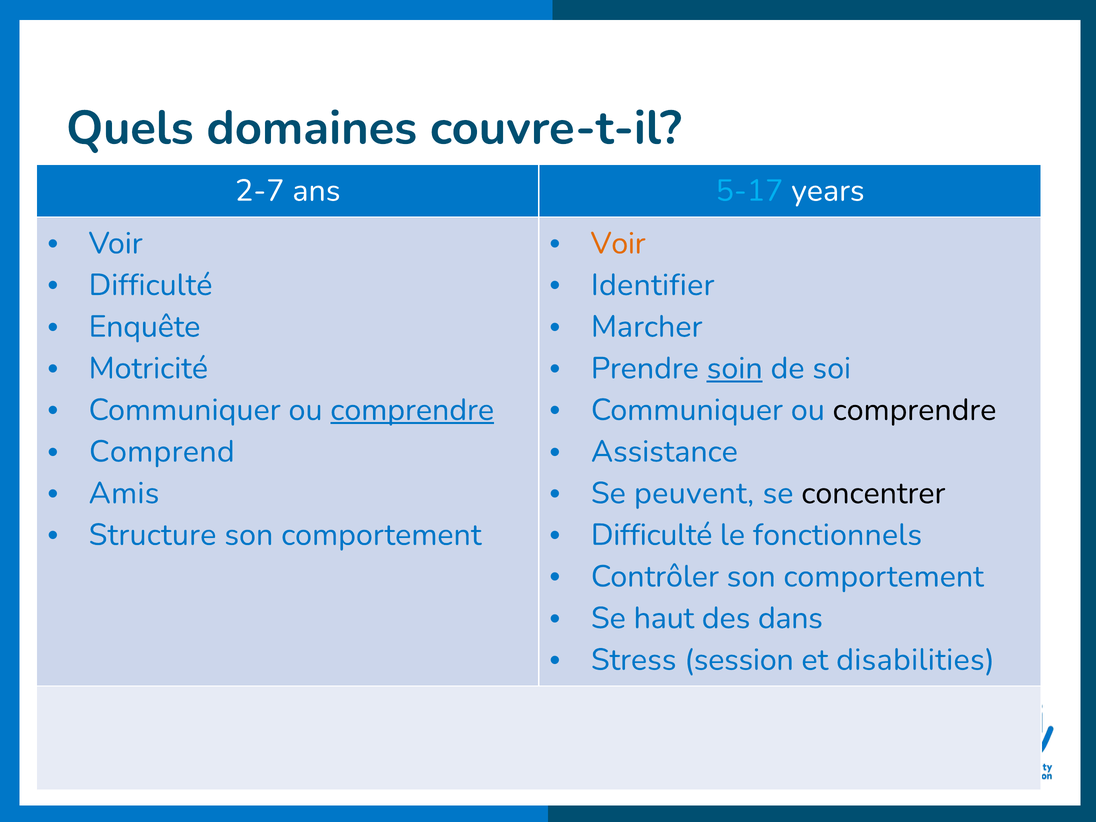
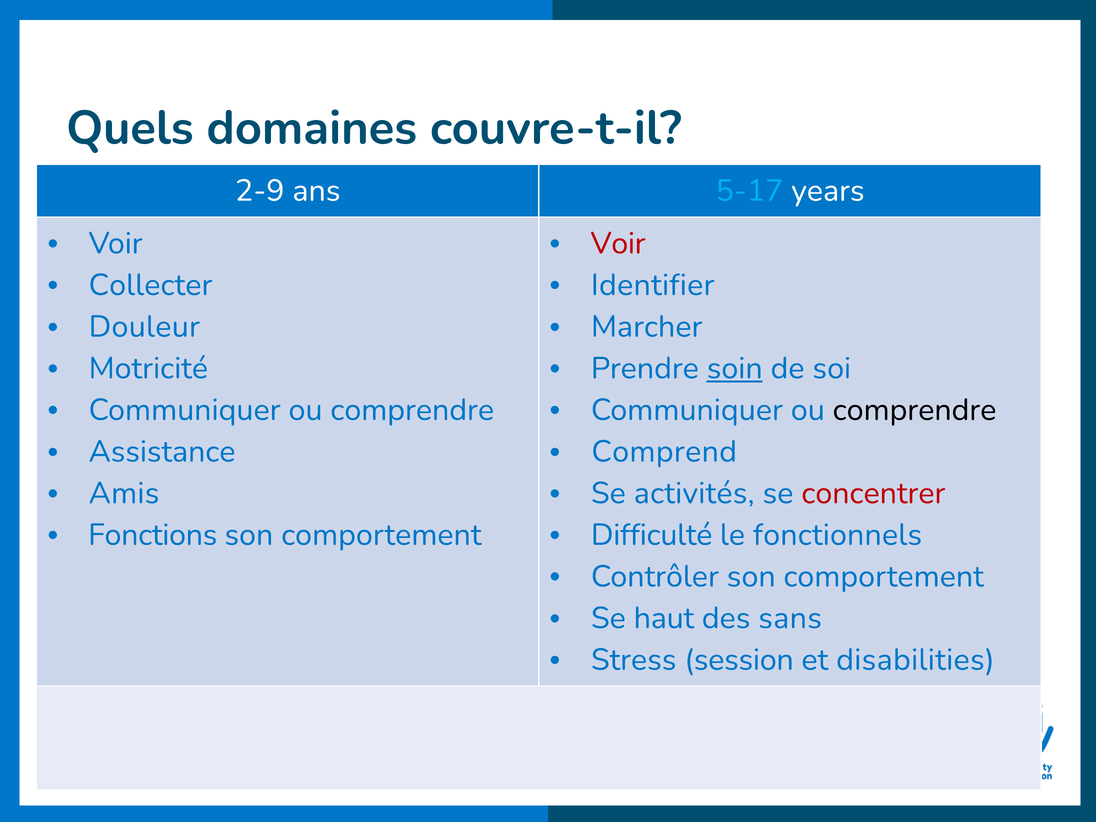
2-7: 2-7 -> 2-9 (260, 191)
Voir colour: orange -> red (618, 243)
Difficulté: Difficulté -> Collecter (151, 285)
Enquête: Enquête -> Douleur (144, 327)
comprendre underline: present -> none (412, 410)
Comprend: Comprend -> Assistance (162, 452)
Assistance: Assistance -> Comprend (664, 452)
peuvent: peuvent -> activités (694, 493)
concentrer colour: black -> red (873, 493)
Structure: Structure -> Fonctions (153, 535)
dans: dans -> sans (790, 618)
